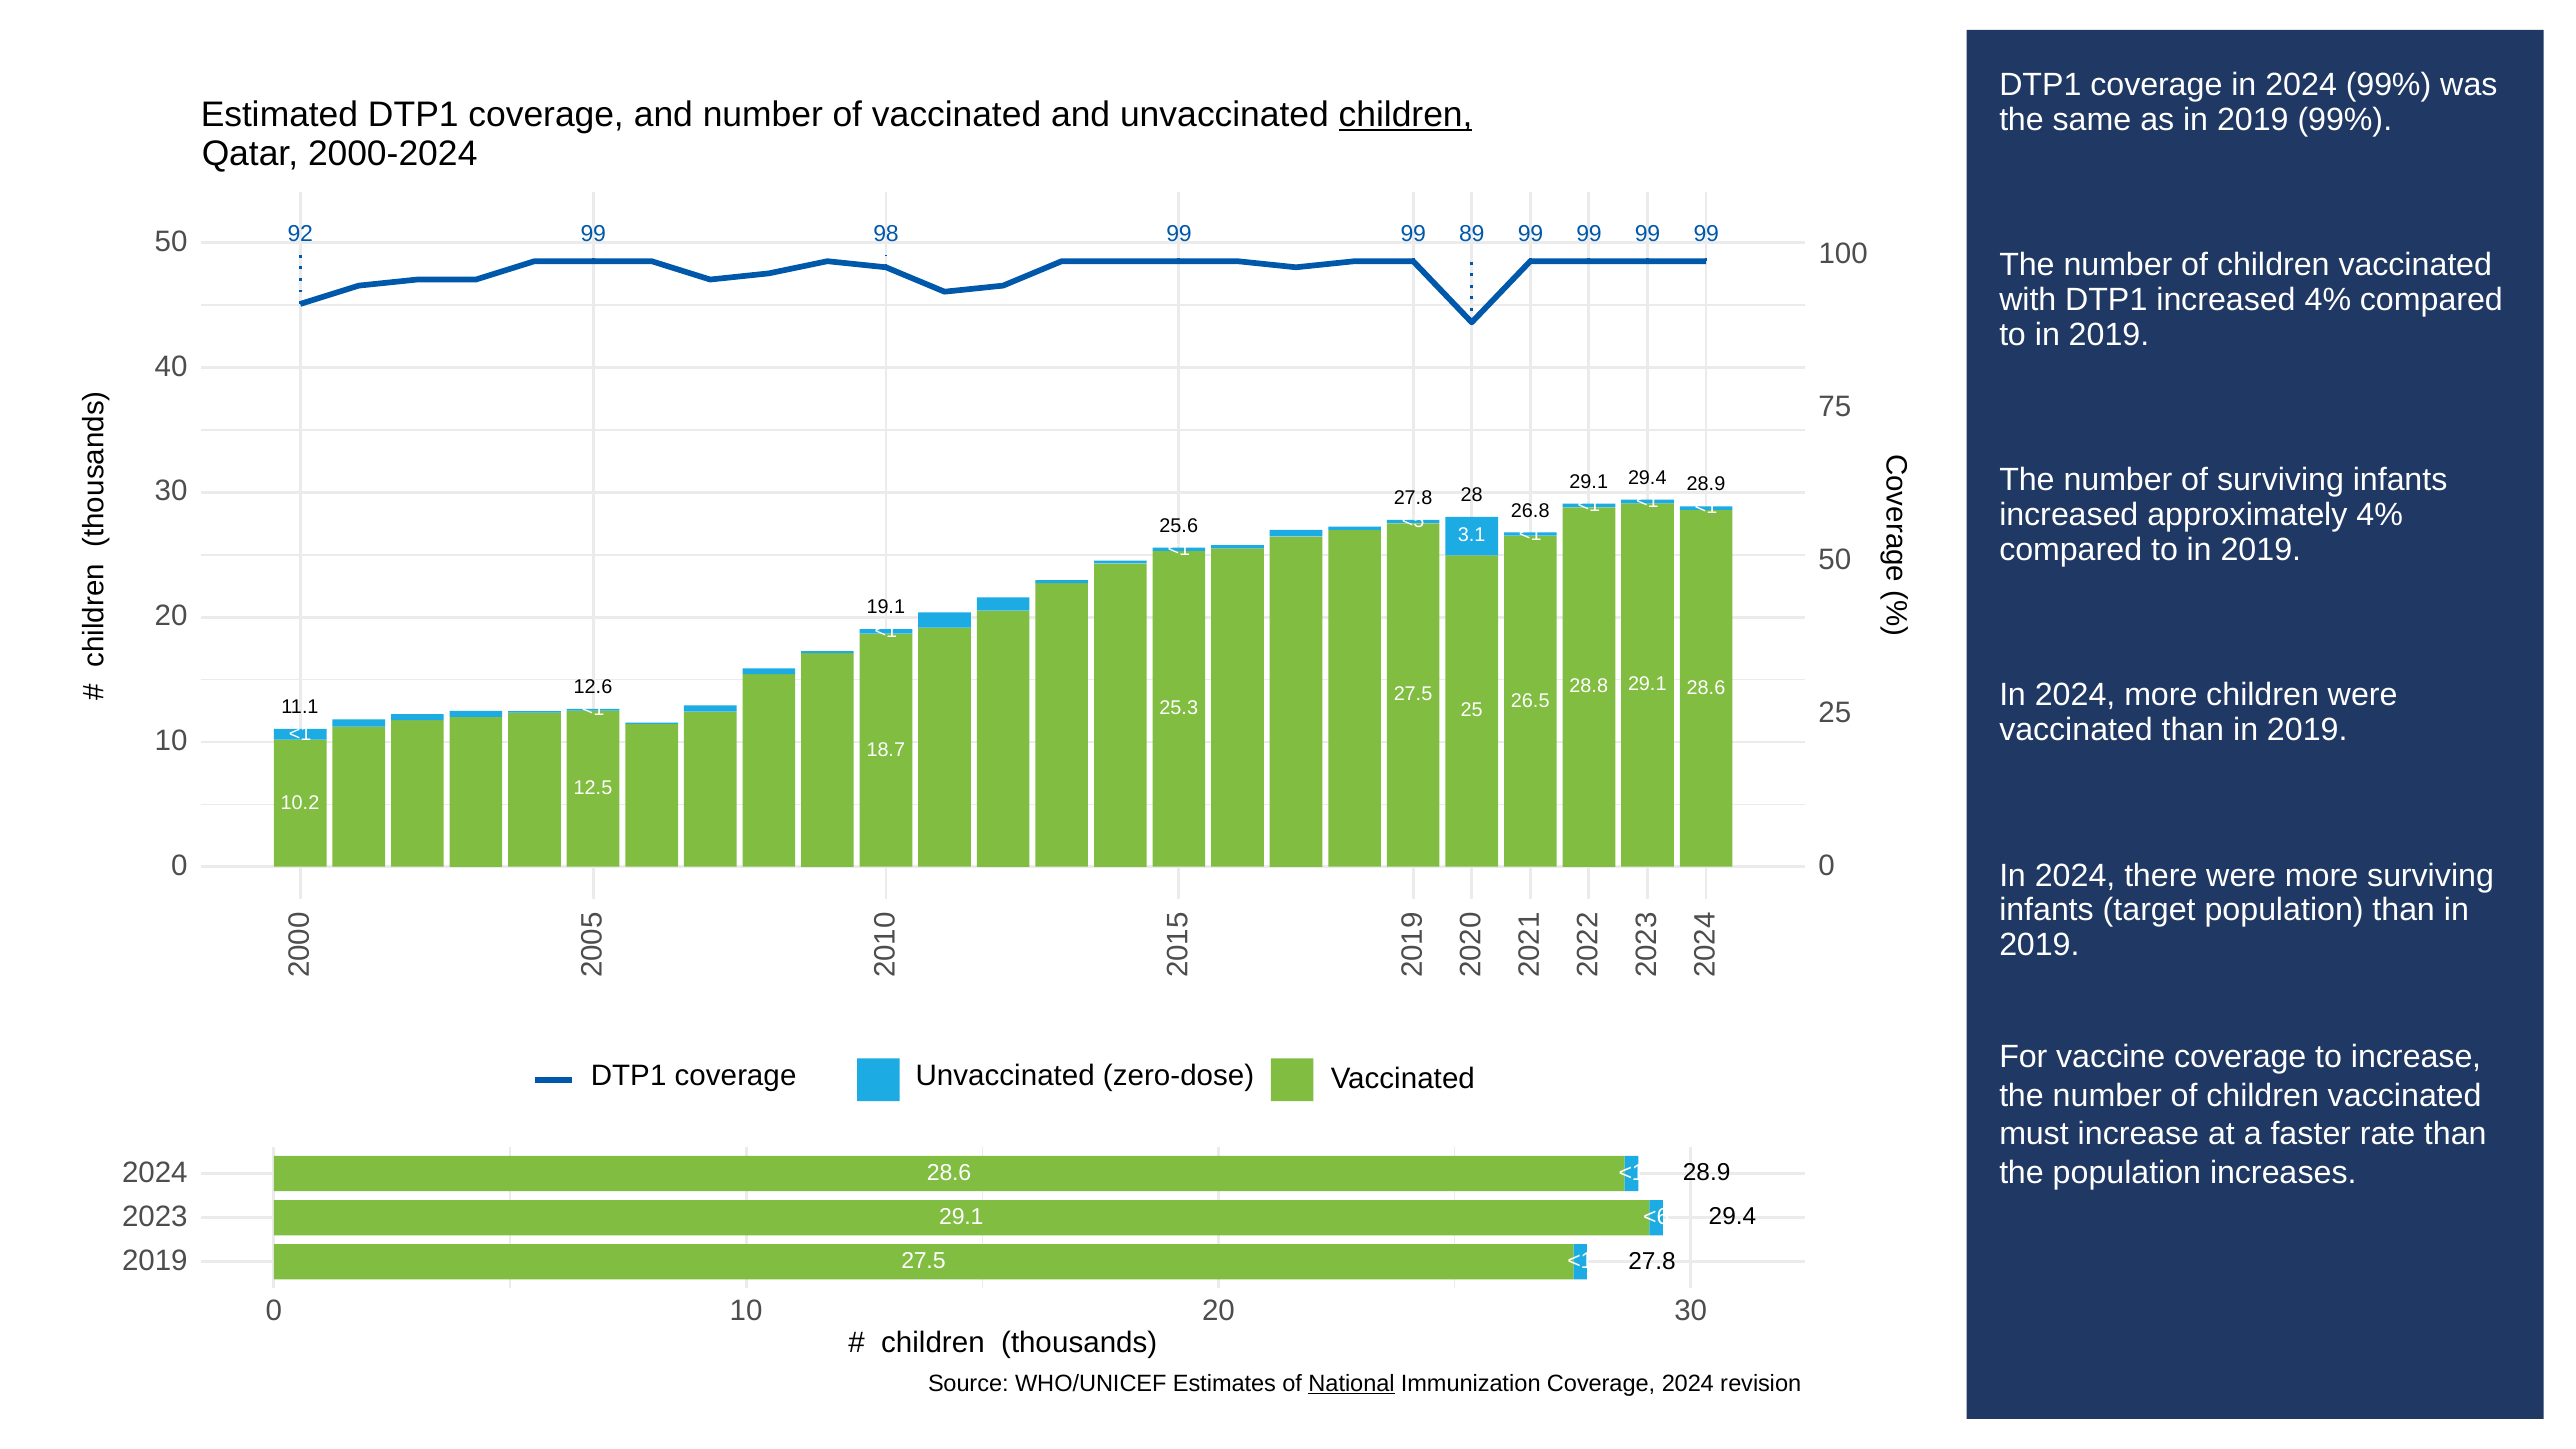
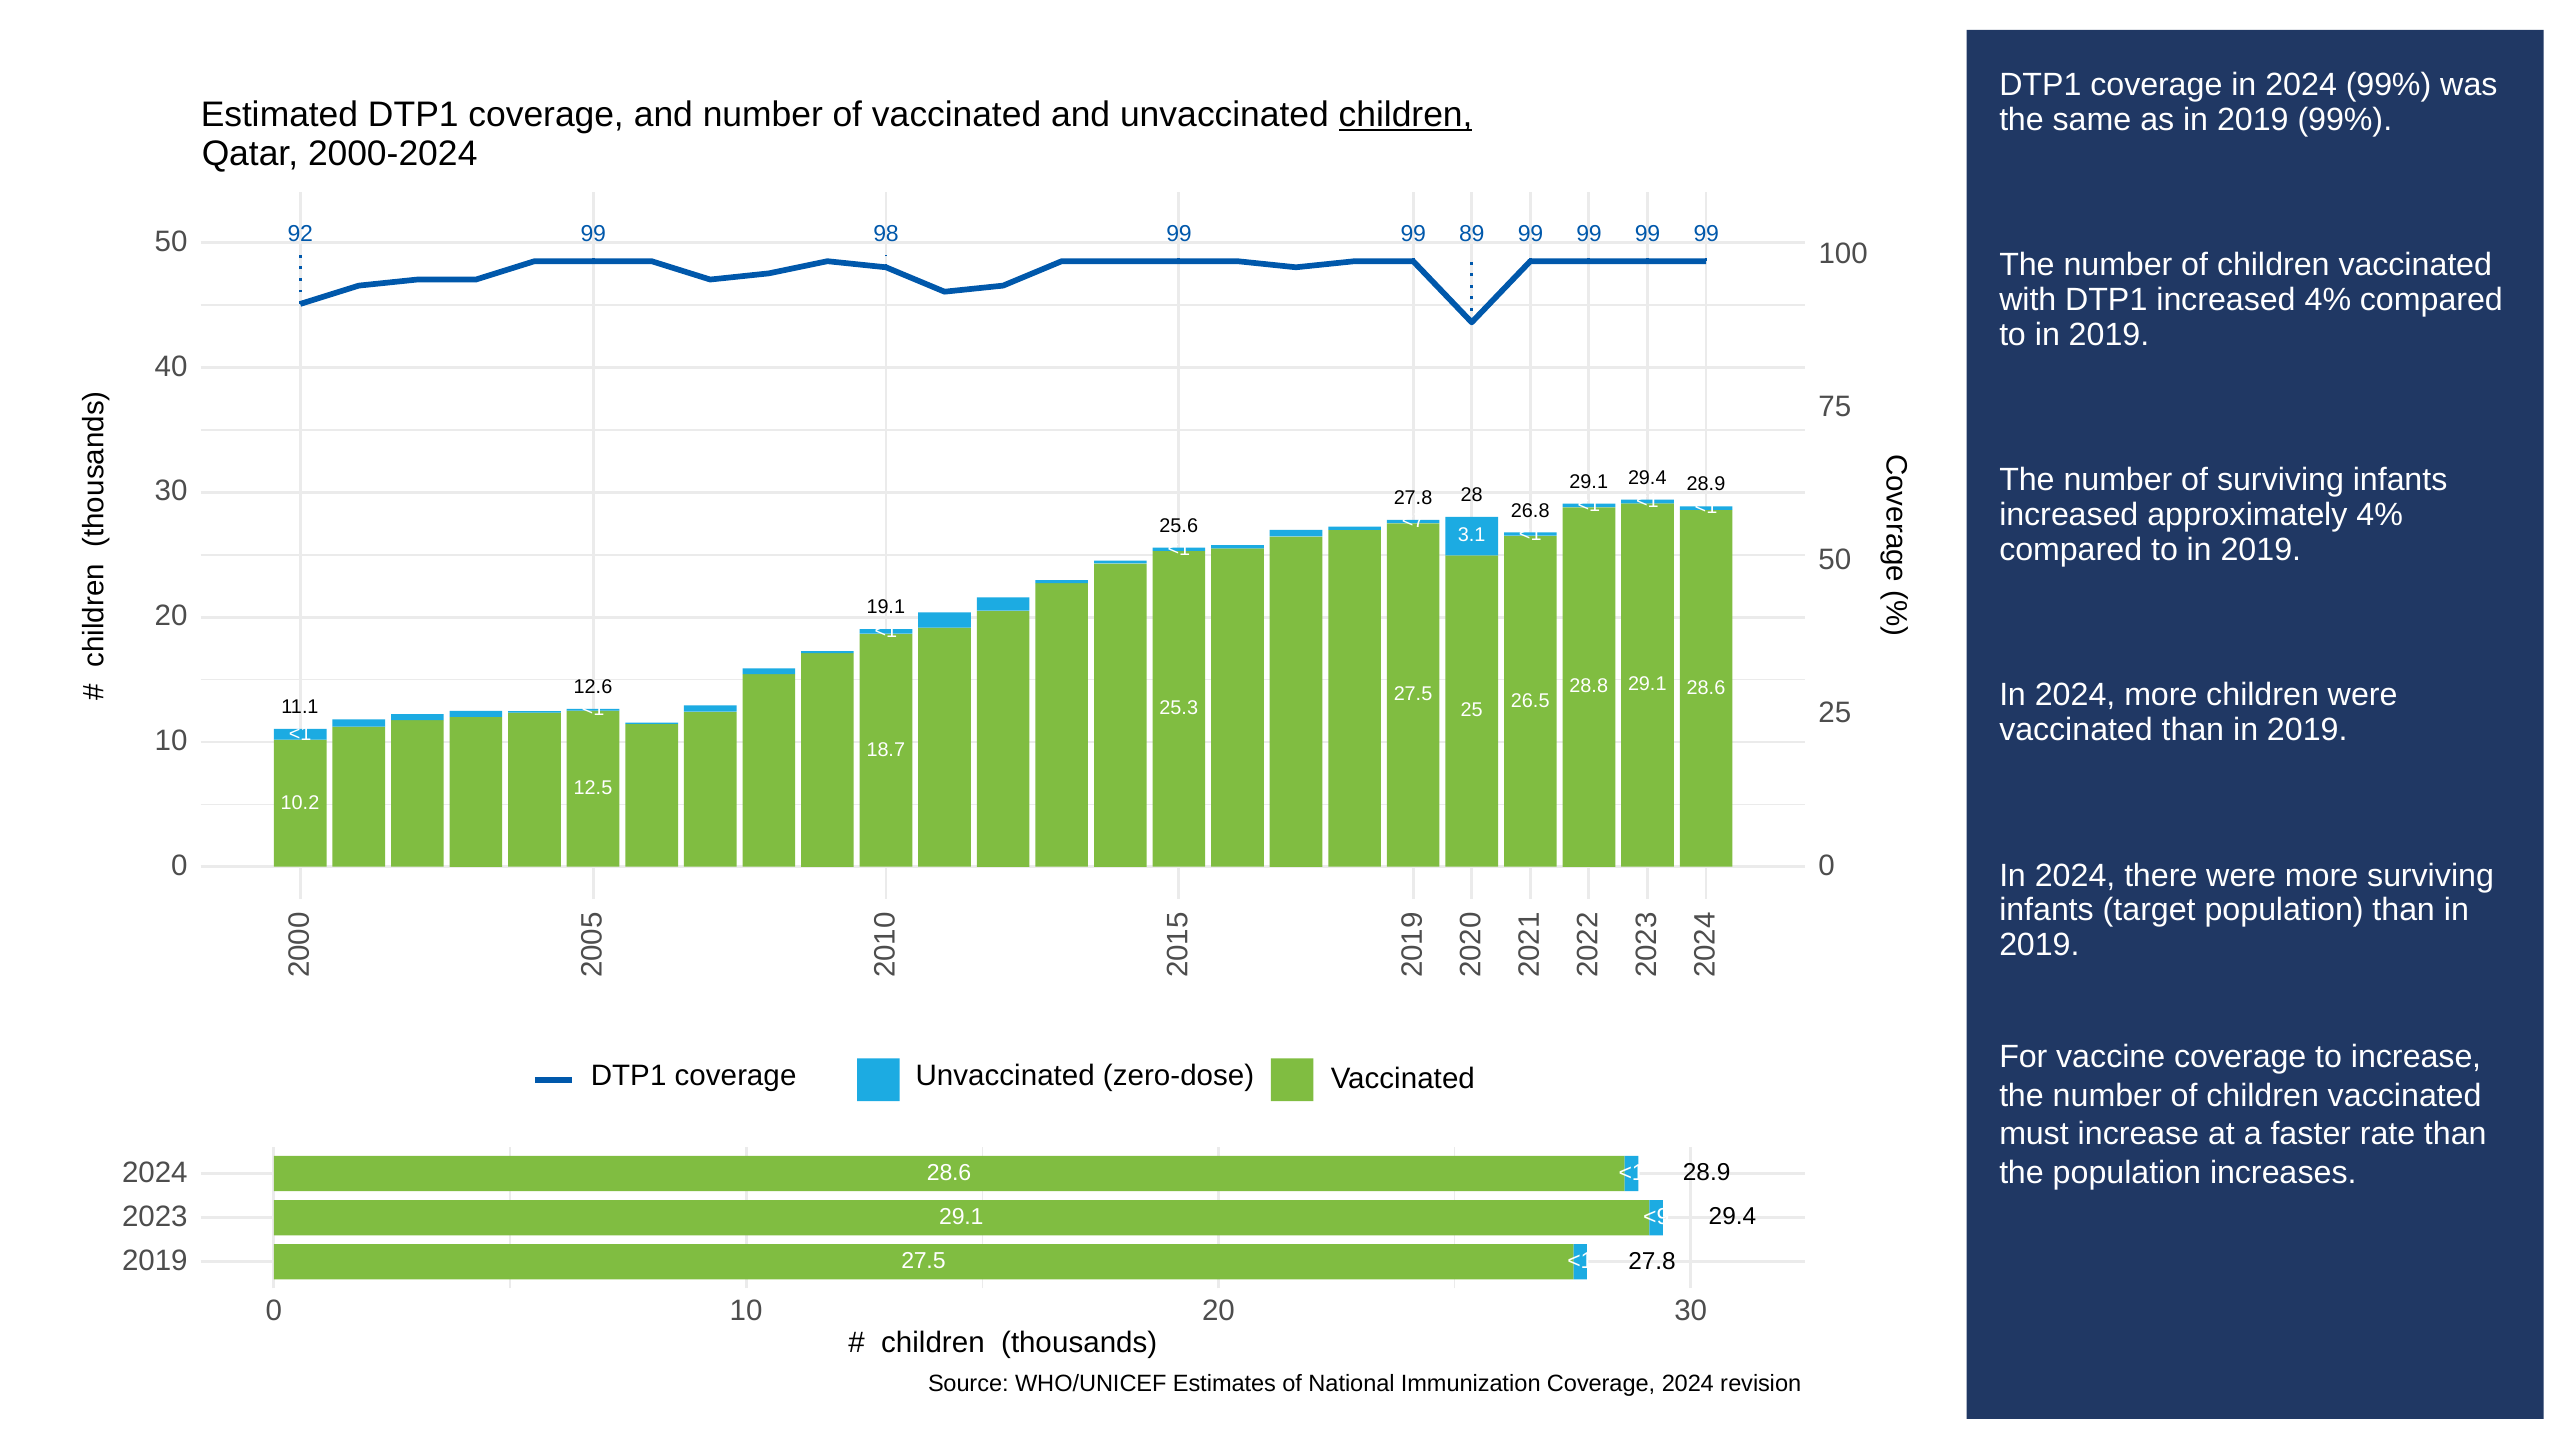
<5: <5 -> <7 (1413, 521)
<6: <6 -> <9 (1656, 1217)
National underline: present -> none (1352, 1383)
